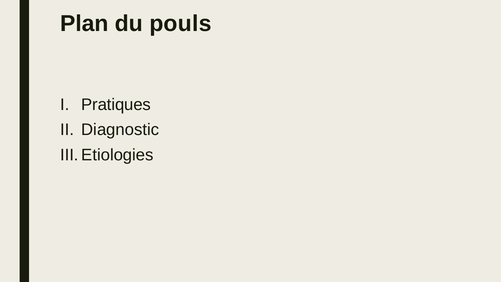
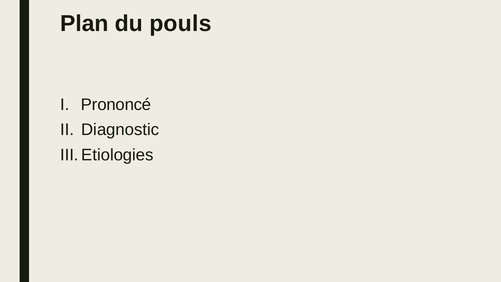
Pratiques: Pratiques -> Prononcé (116, 105)
